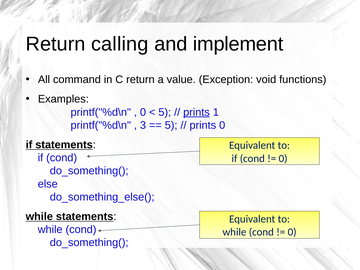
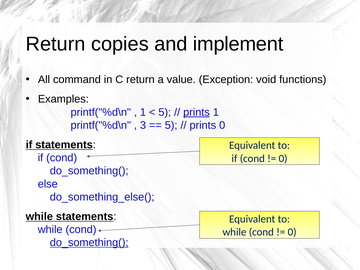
calling: calling -> copies (120, 44)
0: 0 -> 1 (143, 112)
do_something( underline: none -> present (89, 243)
